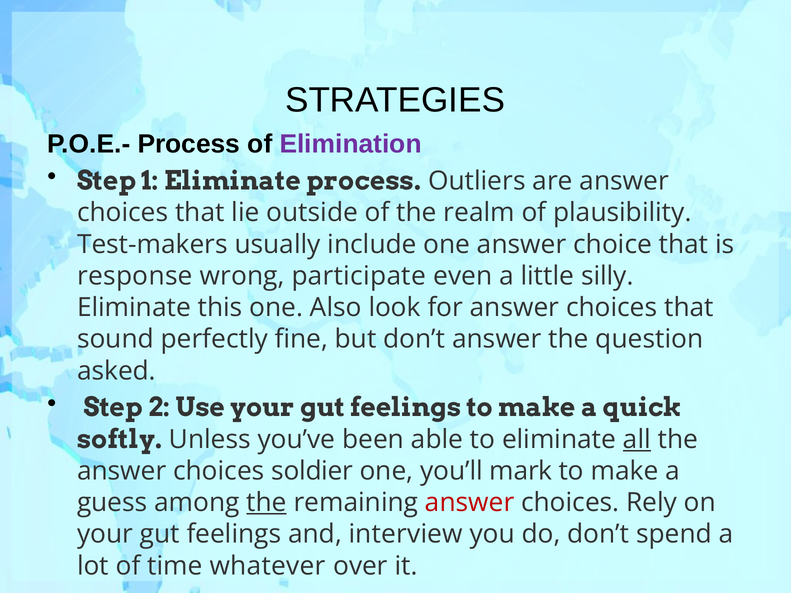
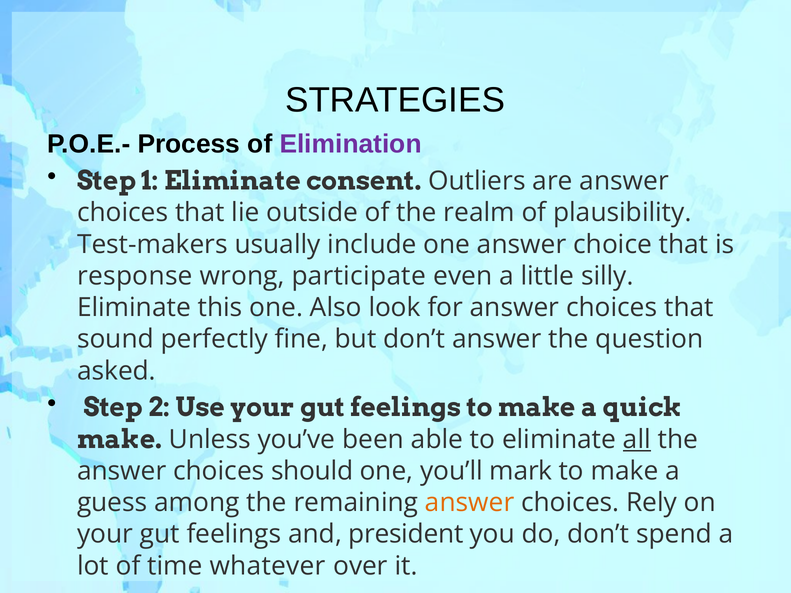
Eliminate process: process -> consent (364, 181)
softly: softly -> make (120, 440)
soldier: soldier -> should (312, 471)
the underline: present -> none (267, 503)
answer colour: red -> orange (470, 503)
interview: interview -> president (406, 534)
